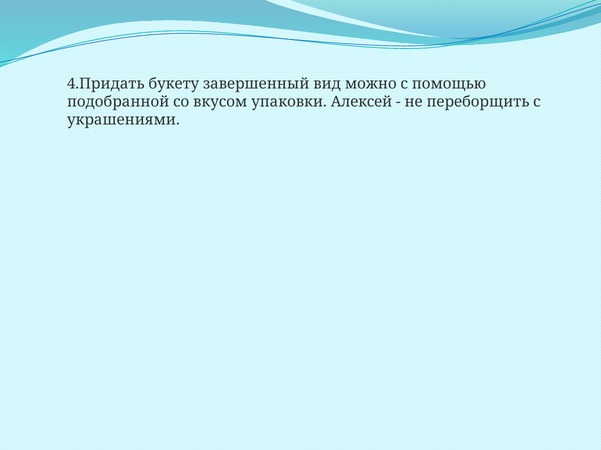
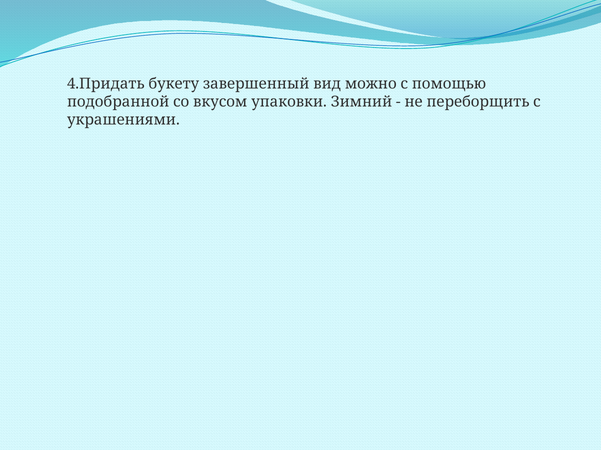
Алексей: Алексей -> Зимний (361, 102)
